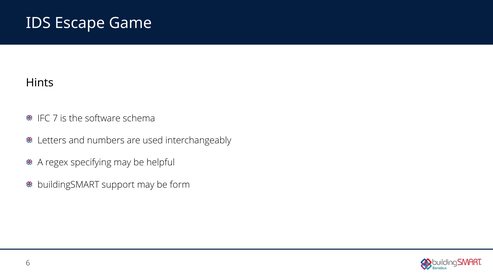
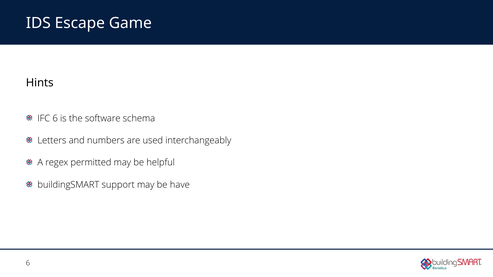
IFC 7: 7 -> 6 (55, 118)
specifying: specifying -> permitted (91, 163)
form: form -> have (180, 185)
